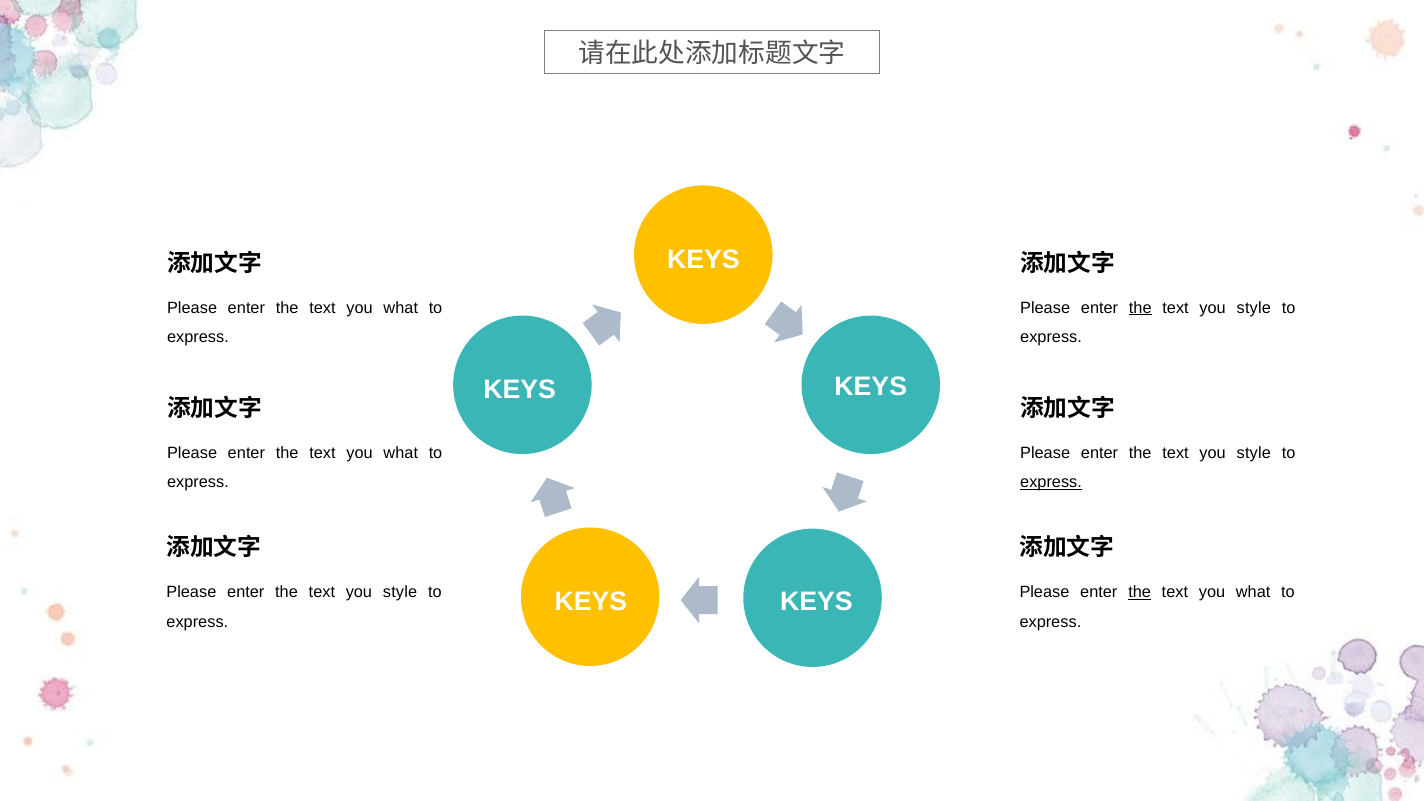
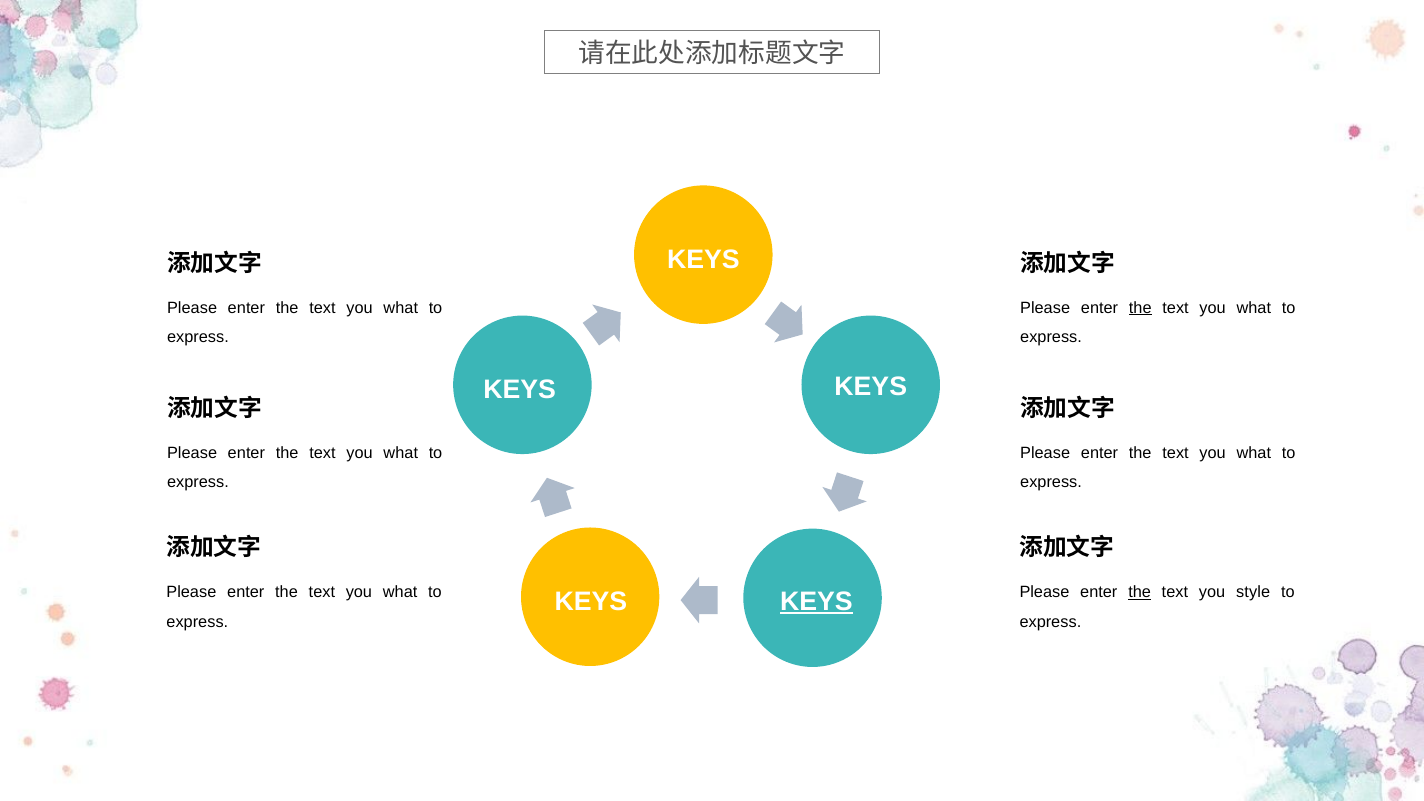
style: style -> what (1254, 308)
style: style -> what (1254, 453)
express underline: present -> none (1051, 483)
style: style -> what (400, 593)
what: what -> style (1253, 593)
KEYS underline: none -> present (816, 602)
